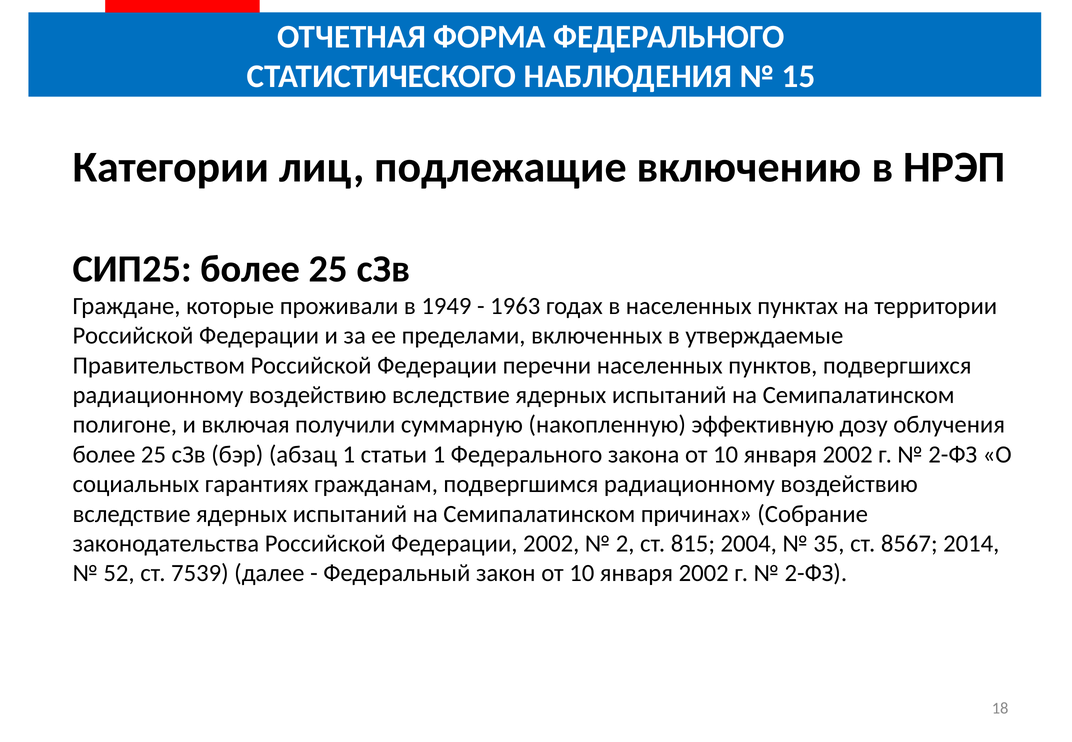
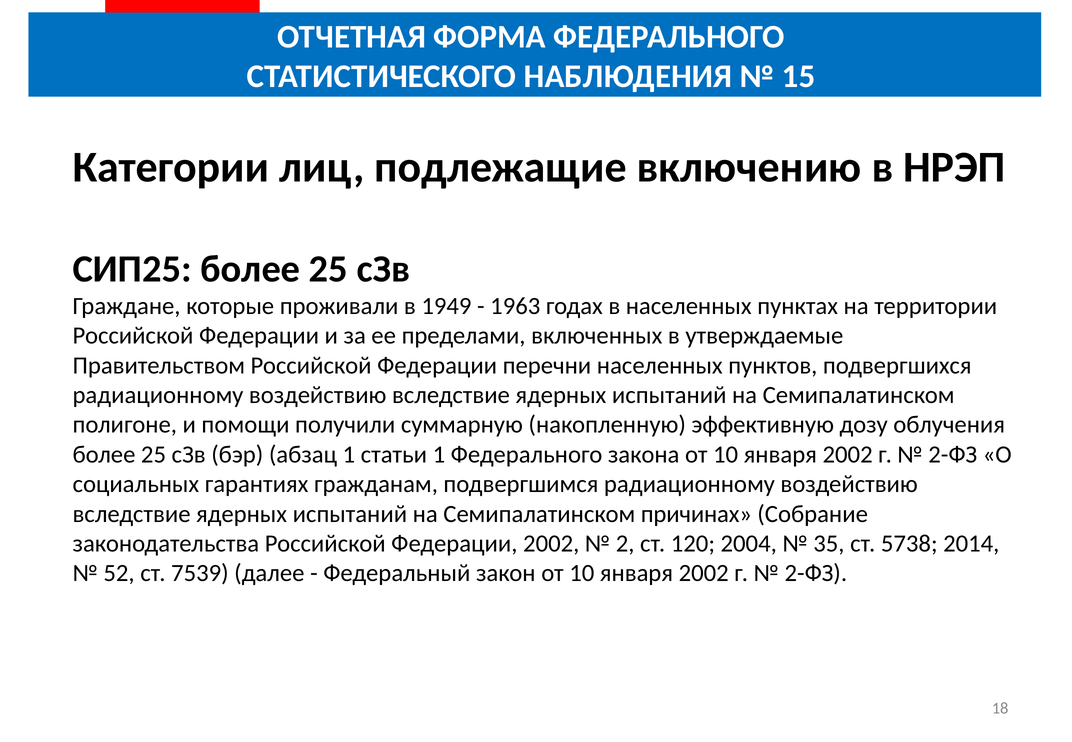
включая: включая -> помощи (245, 425)
815: 815 -> 120 (693, 544)
8567: 8567 -> 5738 (909, 544)
